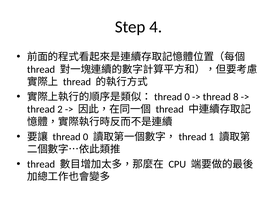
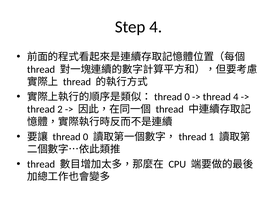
thread 8: 8 -> 4 (236, 97)
